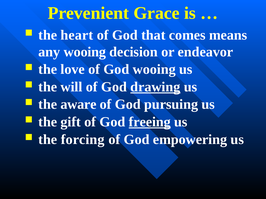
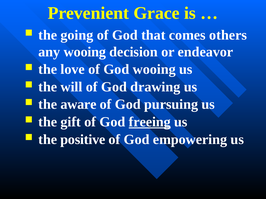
heart: heart -> going (77, 35)
means: means -> others (228, 35)
drawing underline: present -> none (155, 87)
forcing: forcing -> positive (83, 140)
